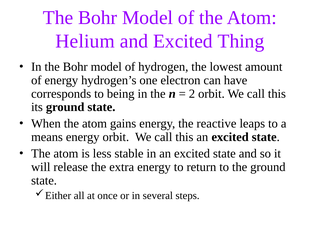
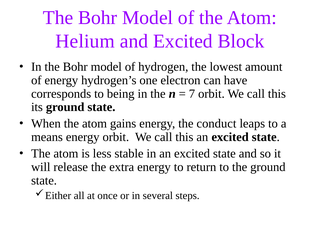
Thing: Thing -> Block (241, 41)
2: 2 -> 7 (192, 94)
reactive: reactive -> conduct (216, 124)
